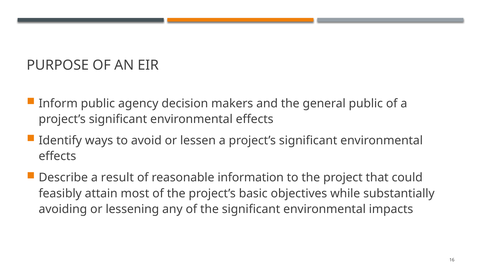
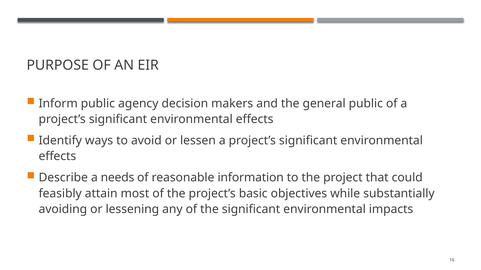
result: result -> needs (118, 178)
